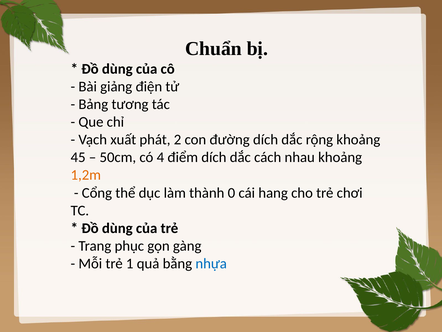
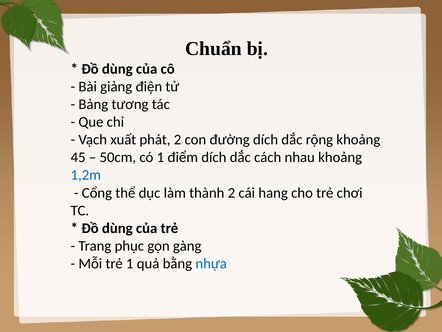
có 4: 4 -> 1 (160, 157)
1,2m colour: orange -> blue (86, 175)
thành 0: 0 -> 2 (231, 193)
